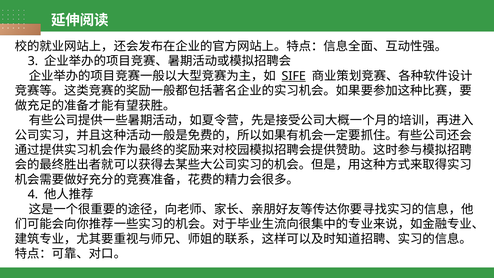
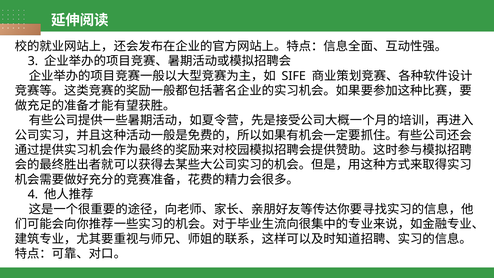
SIFE underline: present -> none (294, 76)
